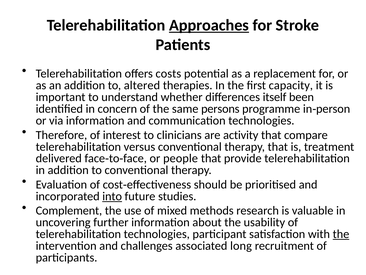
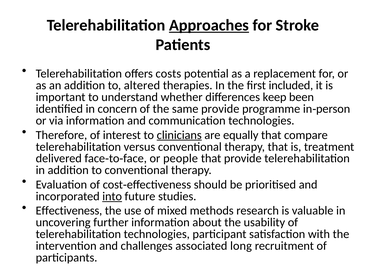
capacity: capacity -> included (291, 85)
itself: itself -> keep (275, 97)
same persons: persons -> provide (220, 109)
clinicians underline: none -> present (179, 135)
activity: activity -> equally (241, 135)
Complement: Complement -> Effectiveness (69, 210)
the underline: present -> none (341, 234)
